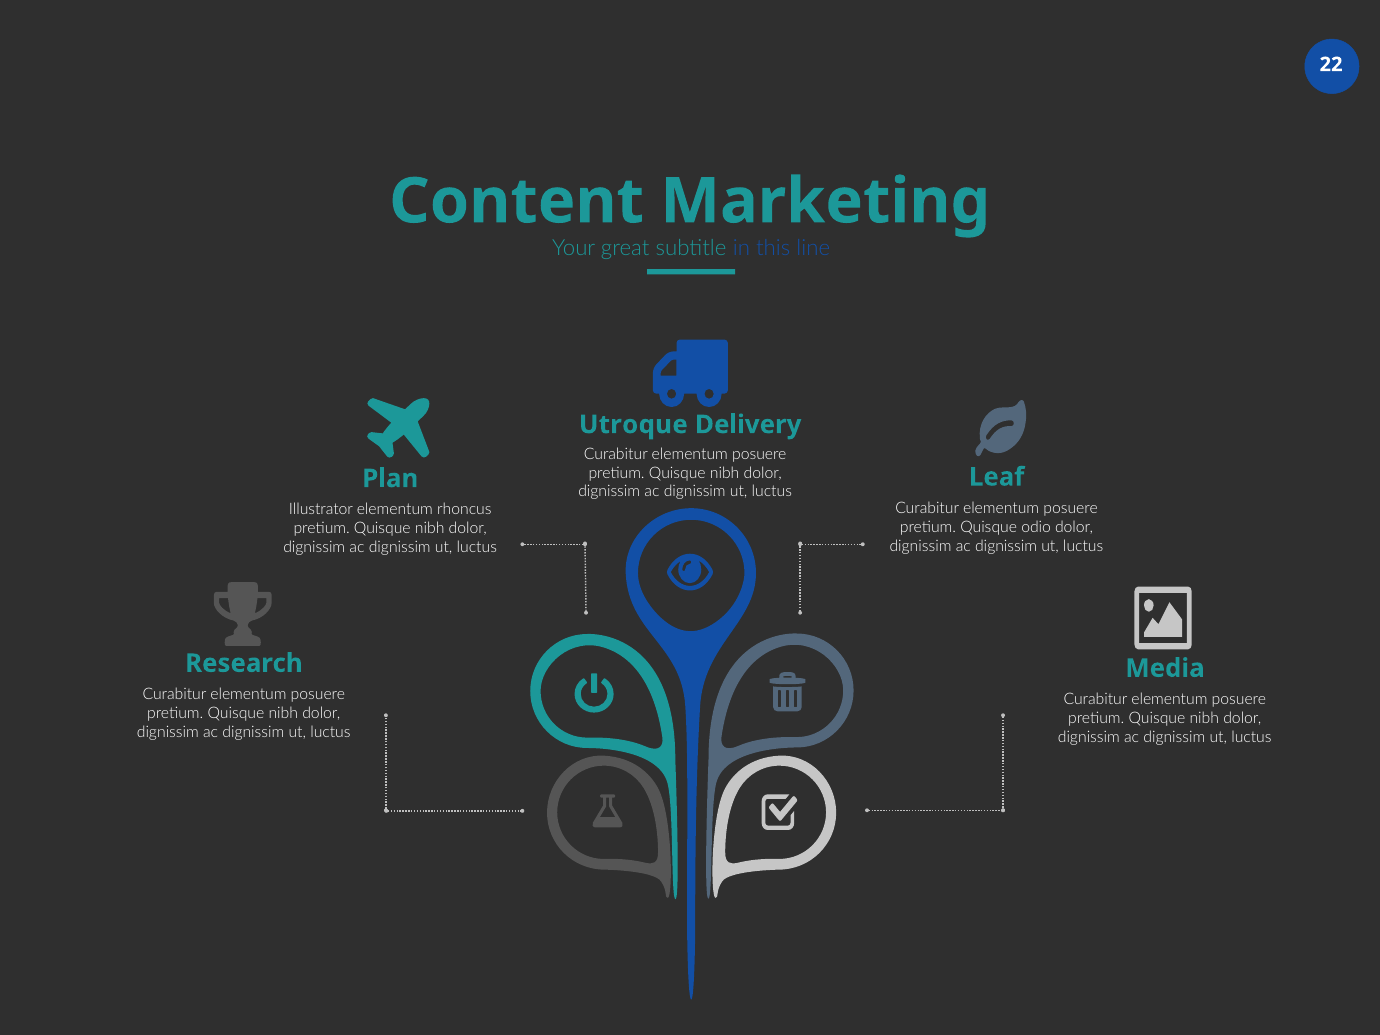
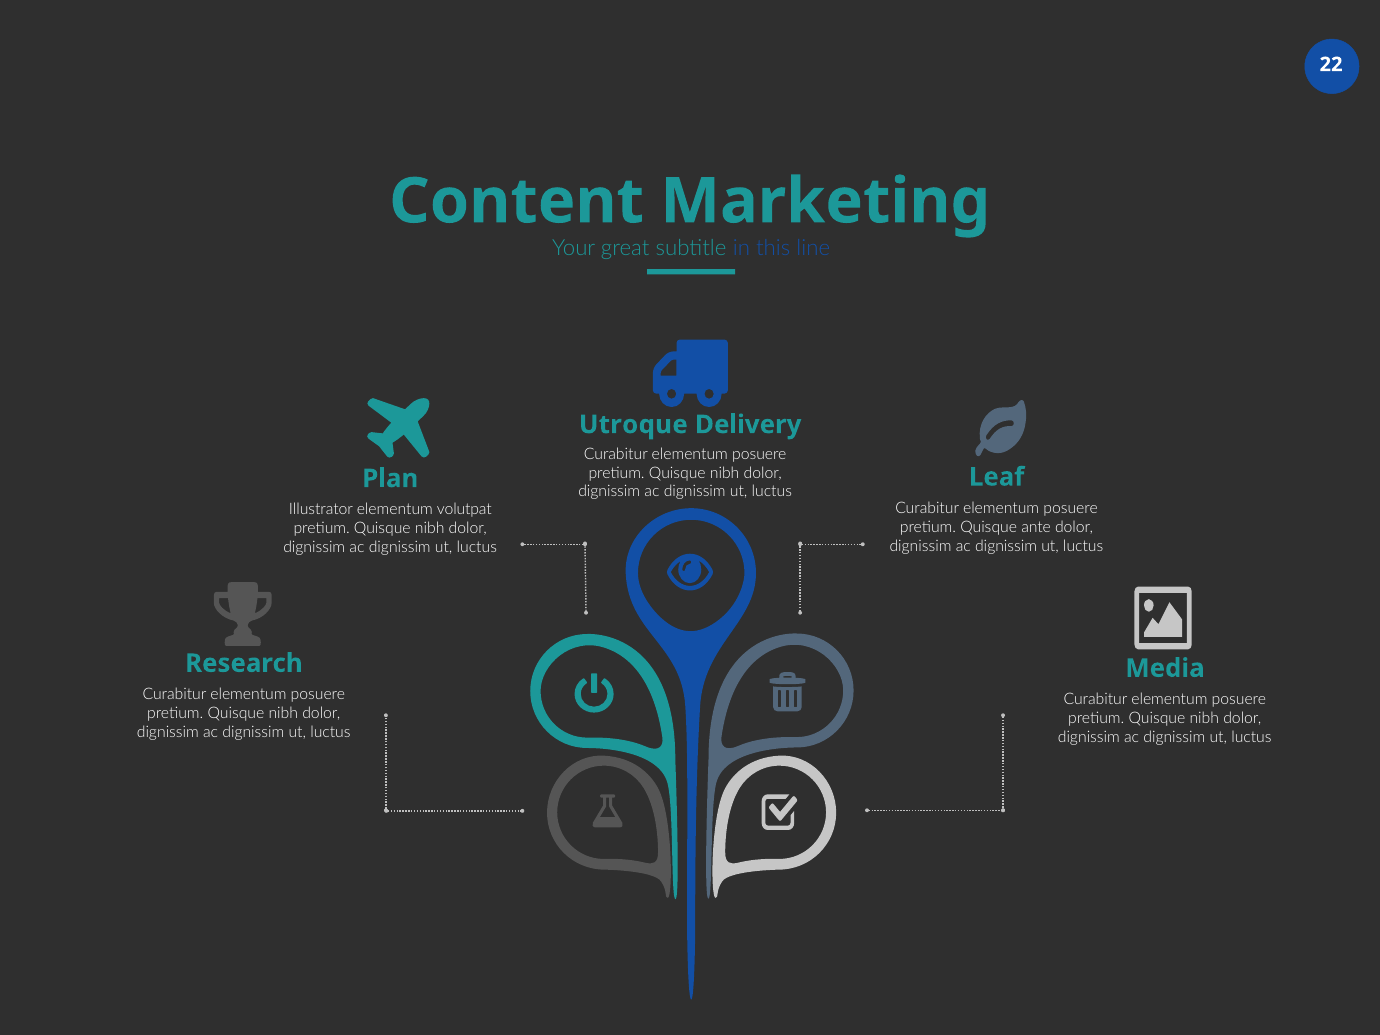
rhoncus: rhoncus -> volutpat (464, 510)
odio: odio -> ante (1036, 527)
